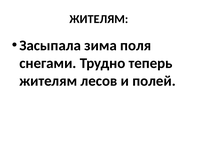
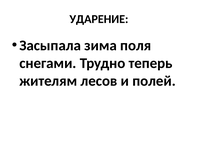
ЖИТЕЛЯМ: ЖИТЕЛЯМ -> УДАРЕНИЕ (99, 19)
